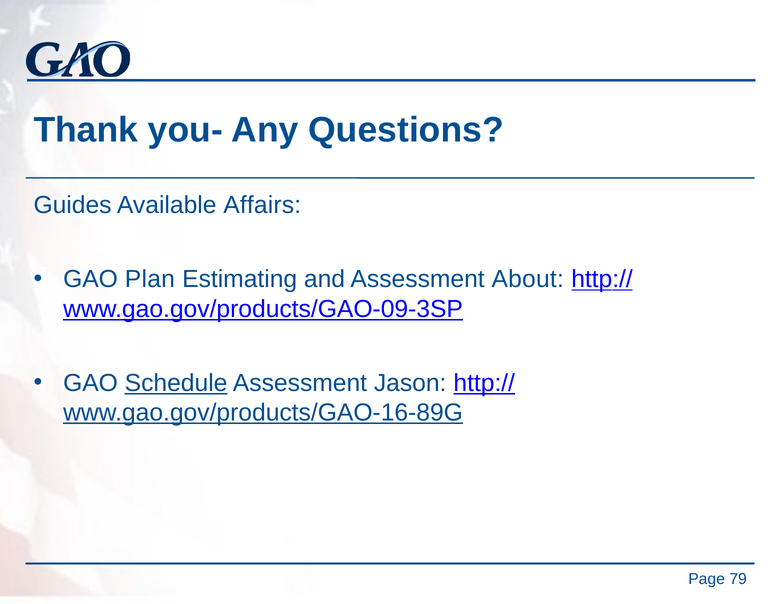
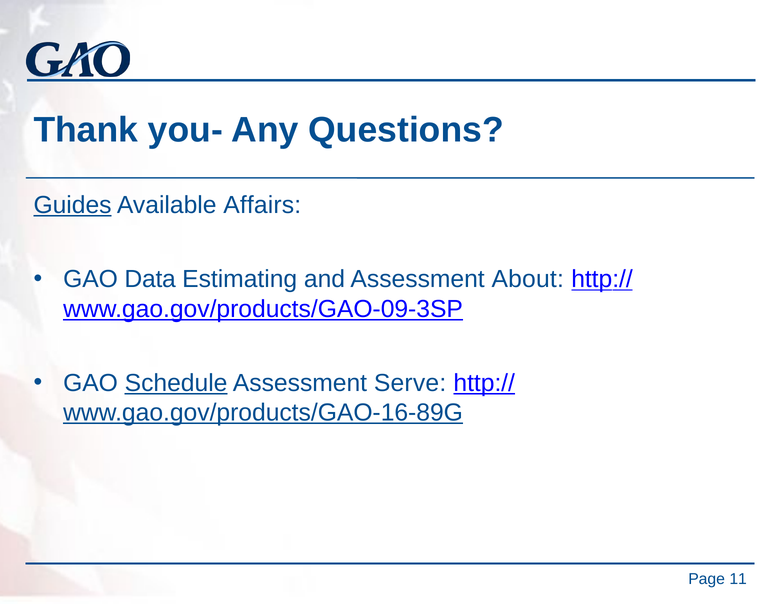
Guides underline: none -> present (73, 205)
Plan: Plan -> Data (150, 279)
Jason: Jason -> Serve (410, 383)
79: 79 -> 11 (738, 579)
